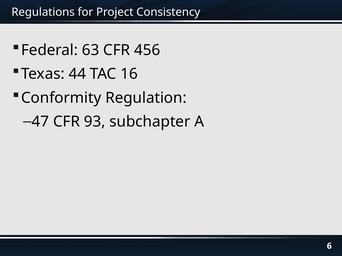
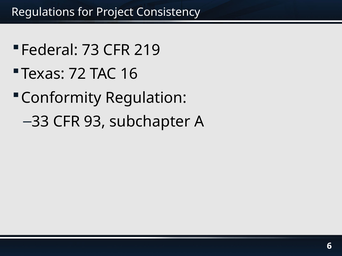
63: 63 -> 73 (91, 50)
456: 456 -> 219 (147, 50)
44: 44 -> 72 (77, 74)
47: 47 -> 33 (40, 122)
